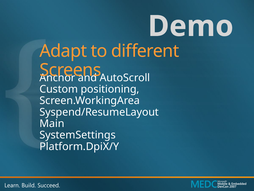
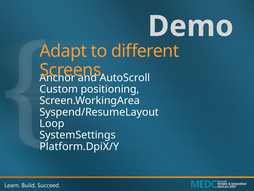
Main: Main -> Loop (52, 123)
